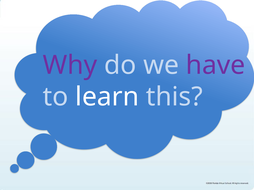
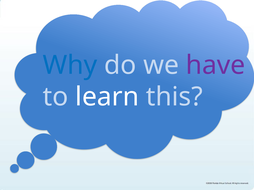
Why colour: purple -> blue (70, 65)
